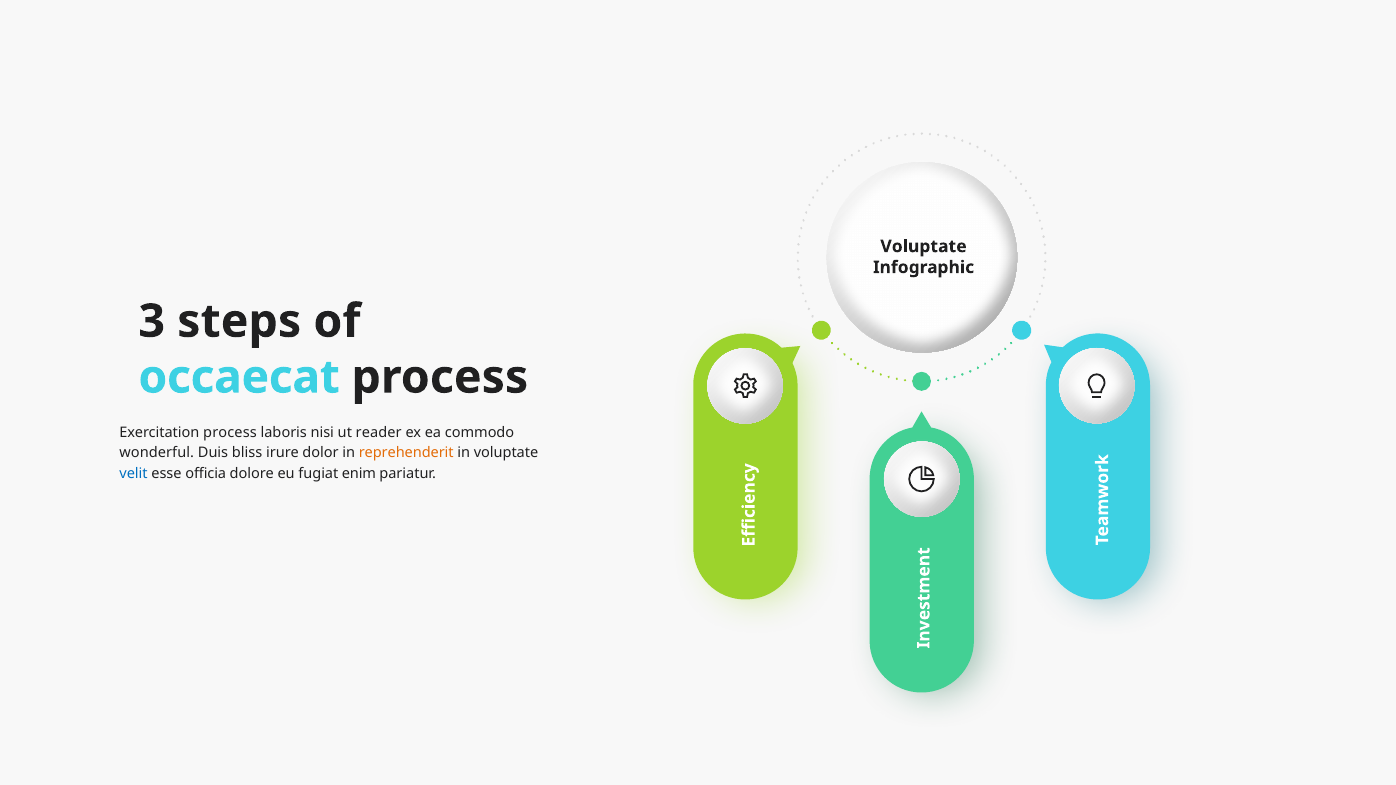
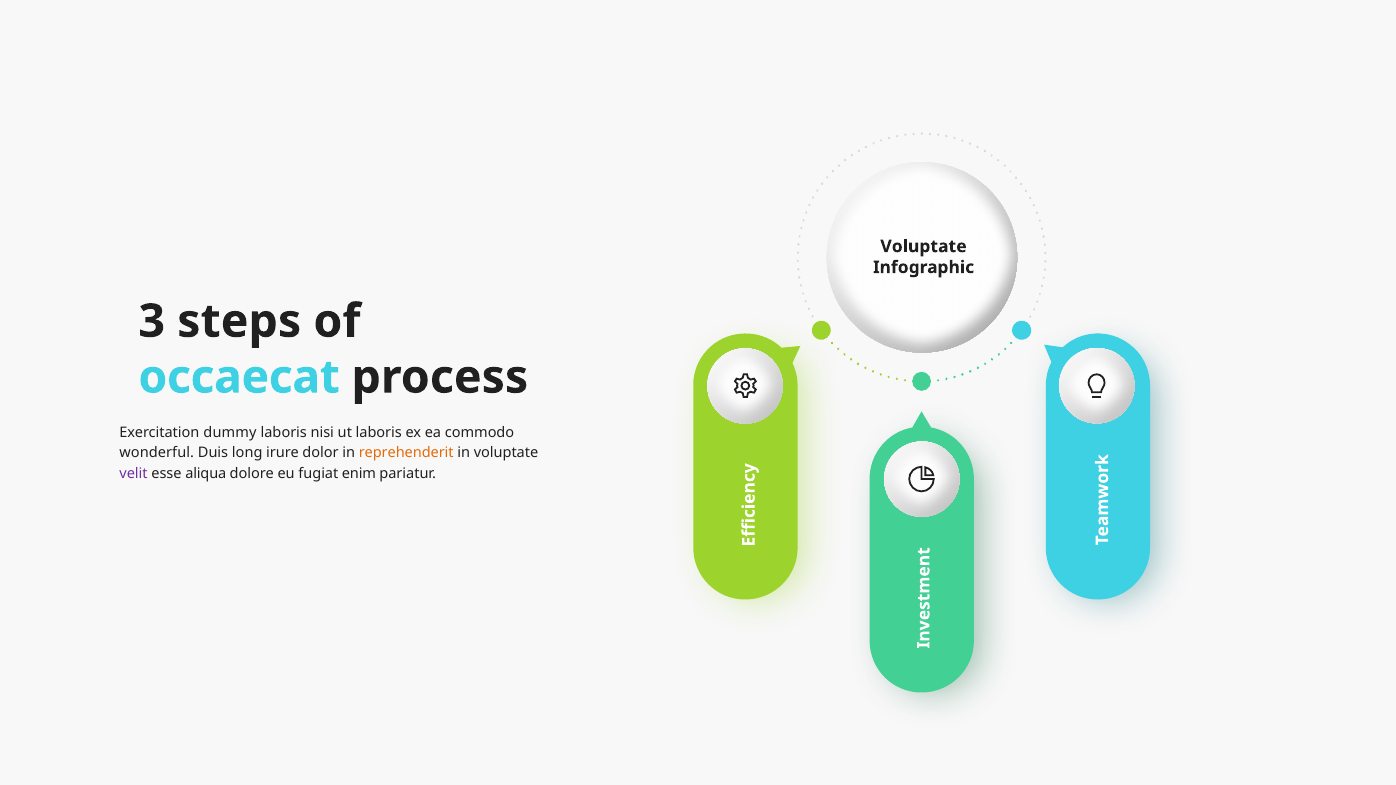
Exercitation process: process -> dummy (230, 432)
ut reader: reader -> laboris (379, 432)
bliss: bliss -> long (247, 453)
velit colour: blue -> purple (134, 474)
officia: officia -> aliqua (206, 474)
